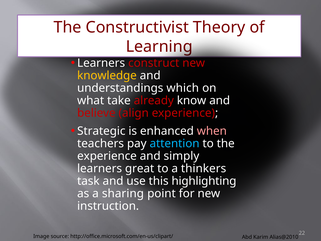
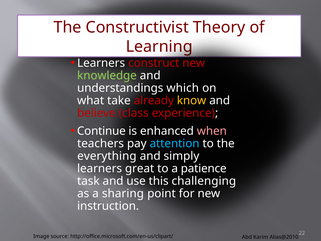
knowledge colour: yellow -> light green (107, 75)
know colour: white -> yellow (192, 101)
align: align -> class (134, 113)
Strategic: Strategic -> Continue (101, 131)
experience: experience -> everything (107, 156)
thinkers: thinkers -> patience (204, 168)
highlighting: highlighting -> challenging (204, 181)
